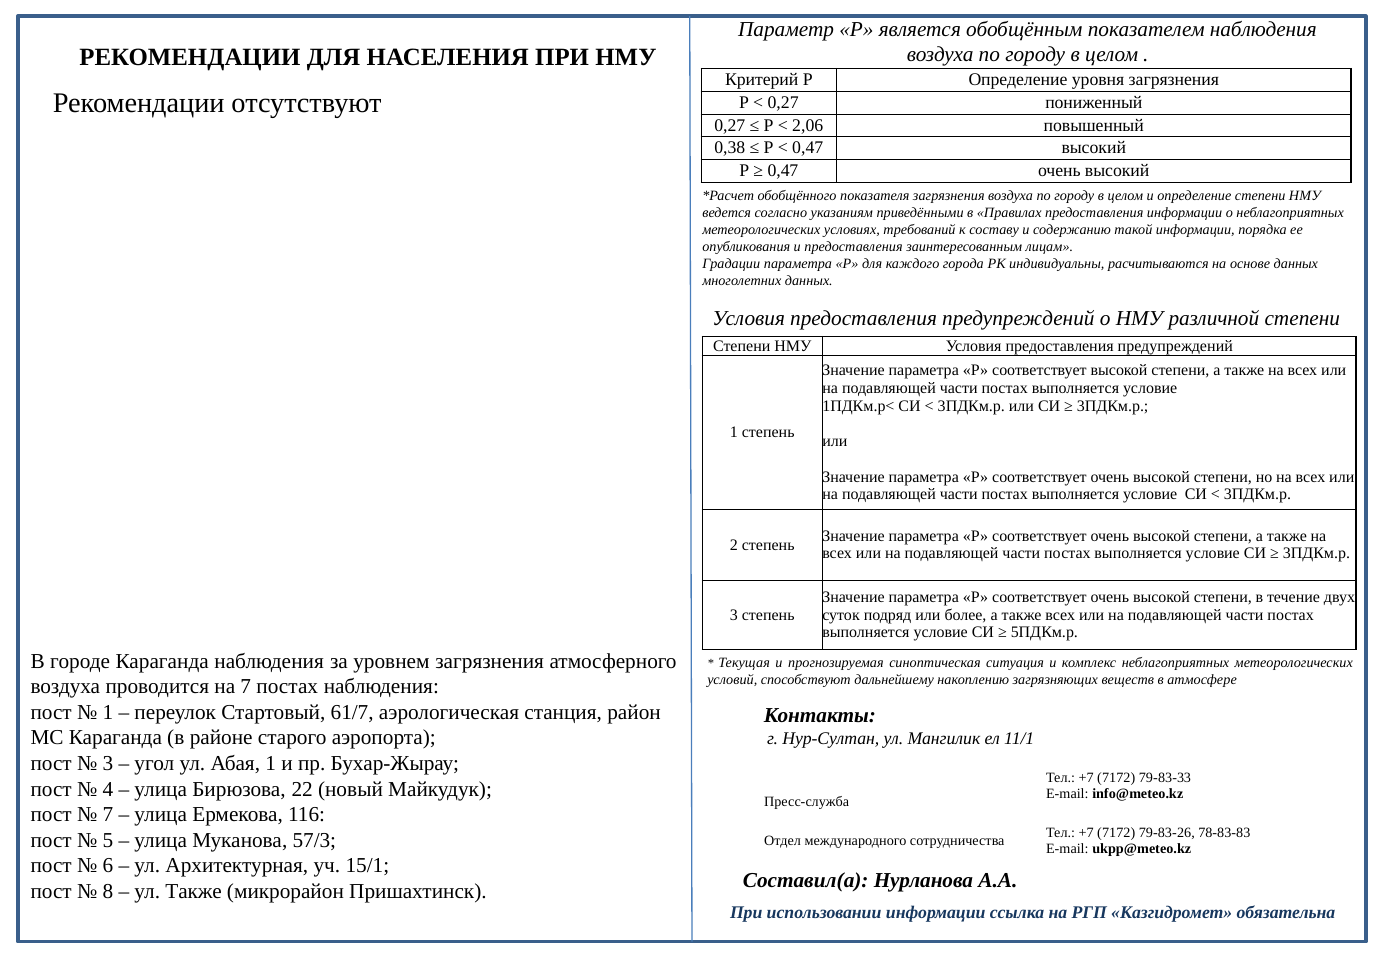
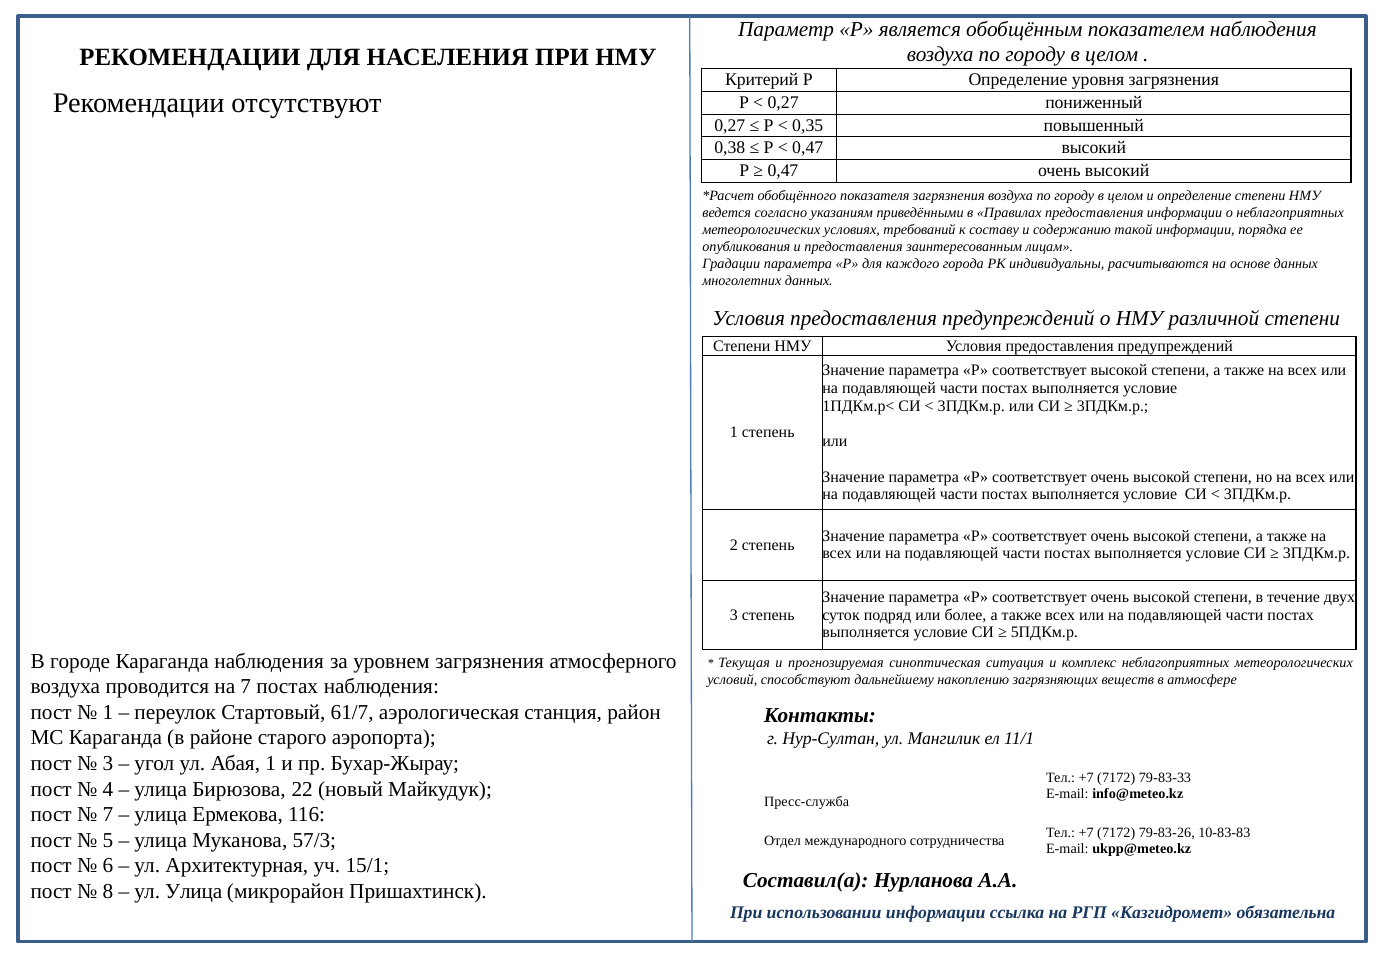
2,06: 2,06 -> 0,35 (808, 125)
78-83-83: 78-83-83 -> 10-83-83 (1224, 833)
ул Также: Также -> Улица (194, 891)
